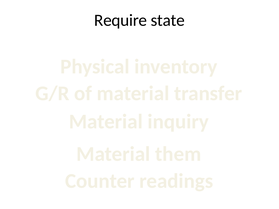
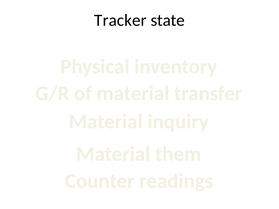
Require: Require -> Tracker (120, 20)
